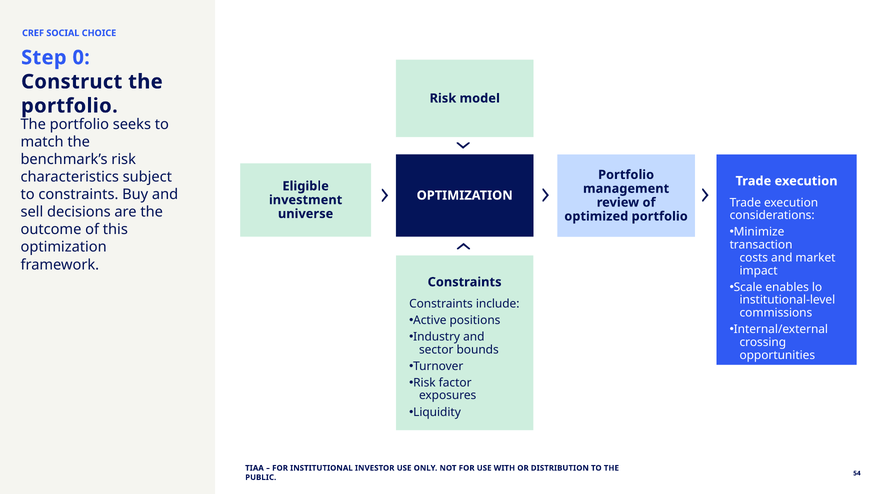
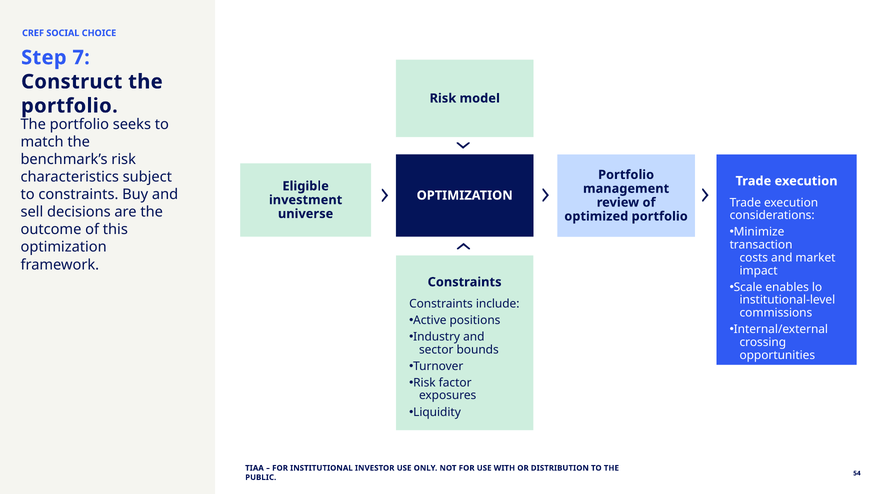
0: 0 -> 7 (81, 58)
